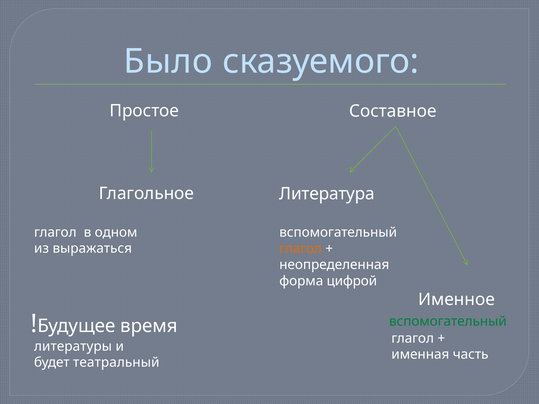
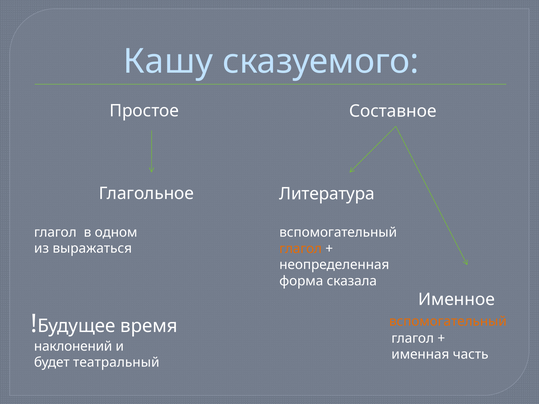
Было: Было -> Кашу (168, 61)
цифрой: цифрой -> сказала (352, 281)
вспомогательный colour: green -> orange (448, 322)
литературы: литературы -> наклонений (73, 346)
